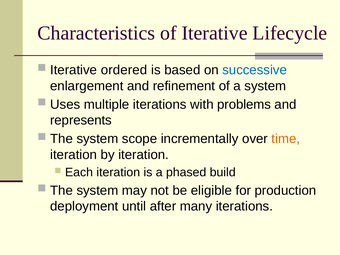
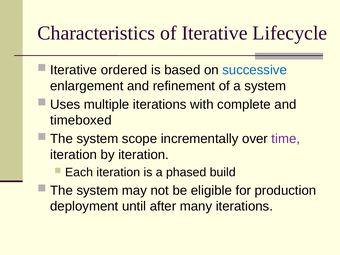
problems: problems -> complete (244, 104)
represents: represents -> timeboxed (81, 120)
time colour: orange -> purple (286, 139)
